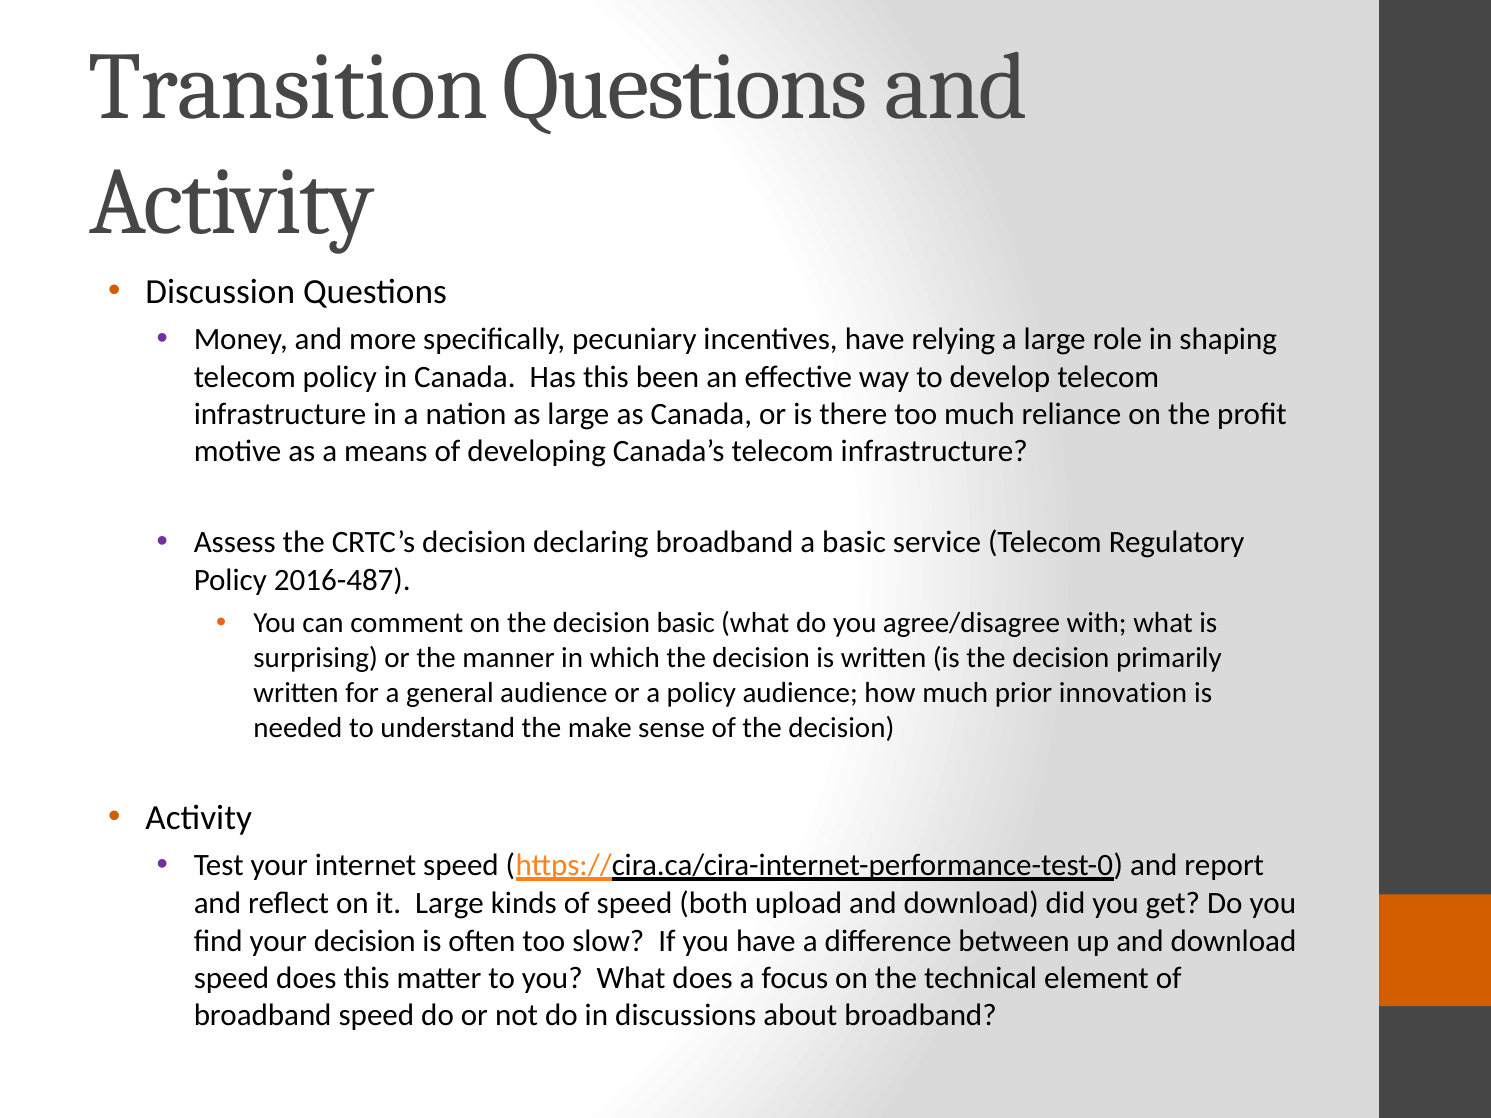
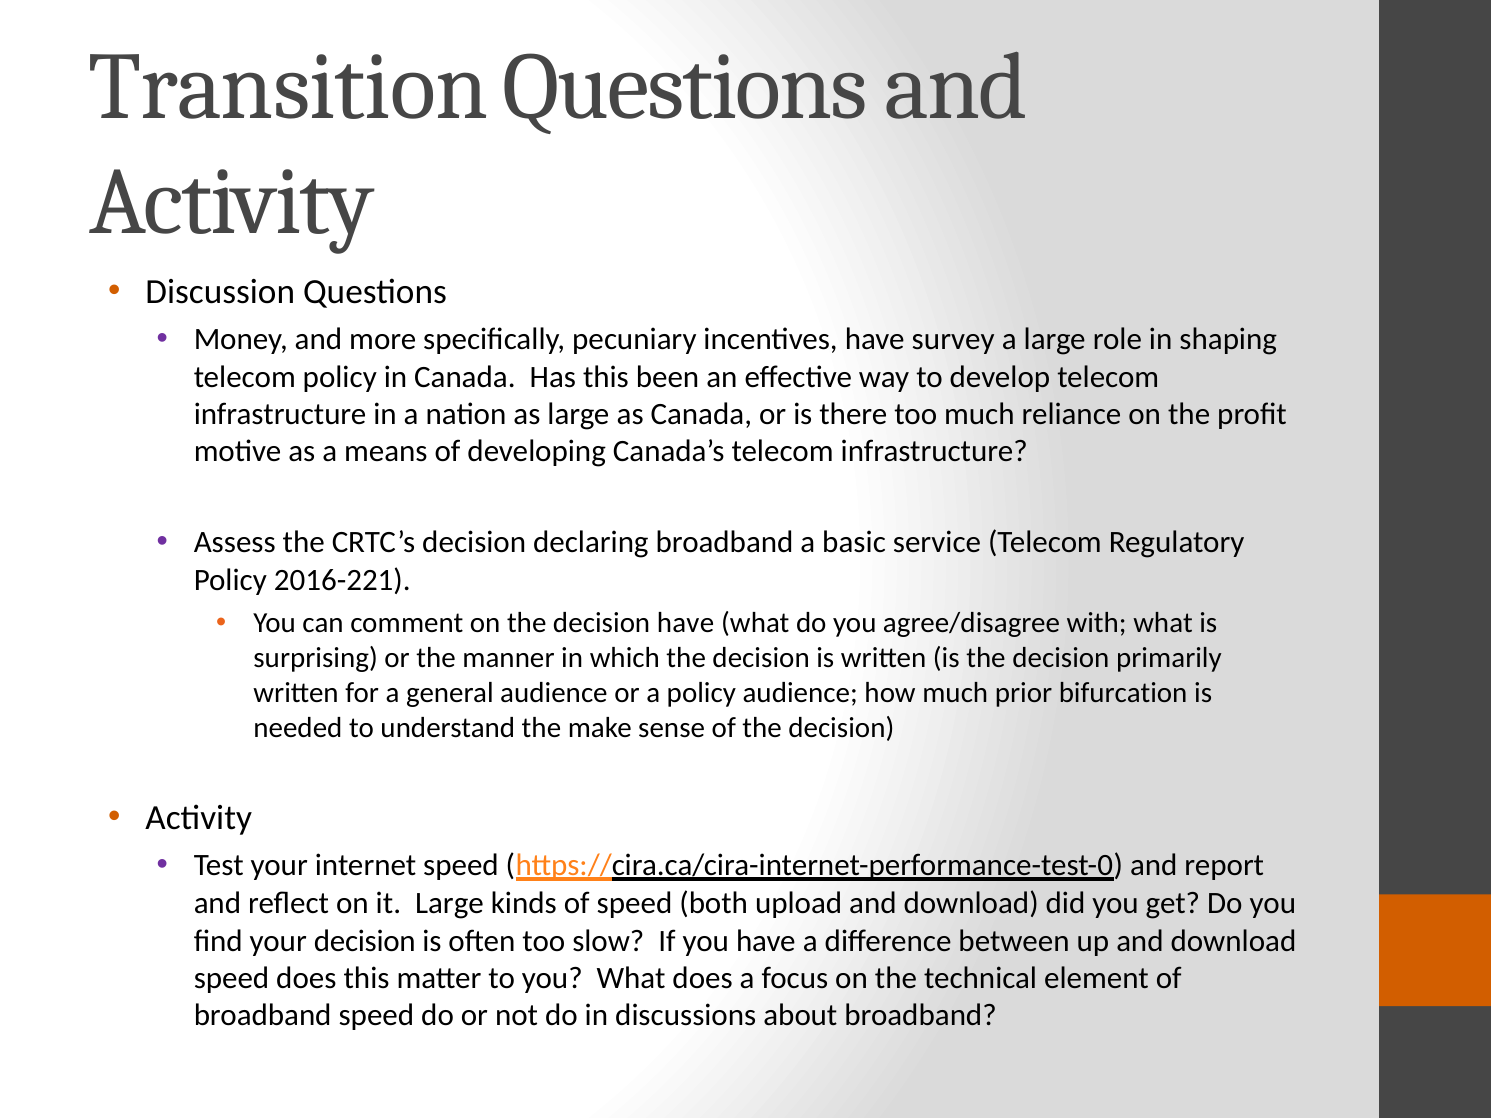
relying: relying -> survey (953, 340)
2016-487: 2016-487 -> 2016-221 (342, 580)
decision basic: basic -> have (686, 623)
innovation: innovation -> bifurcation (1123, 693)
